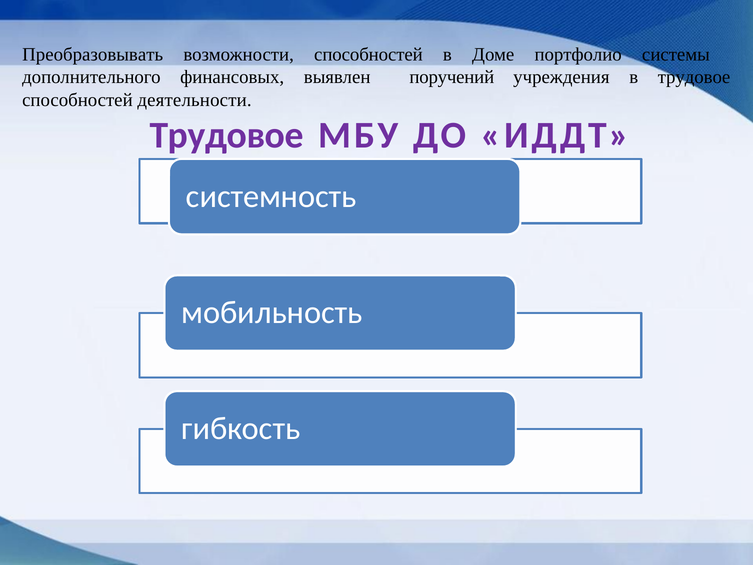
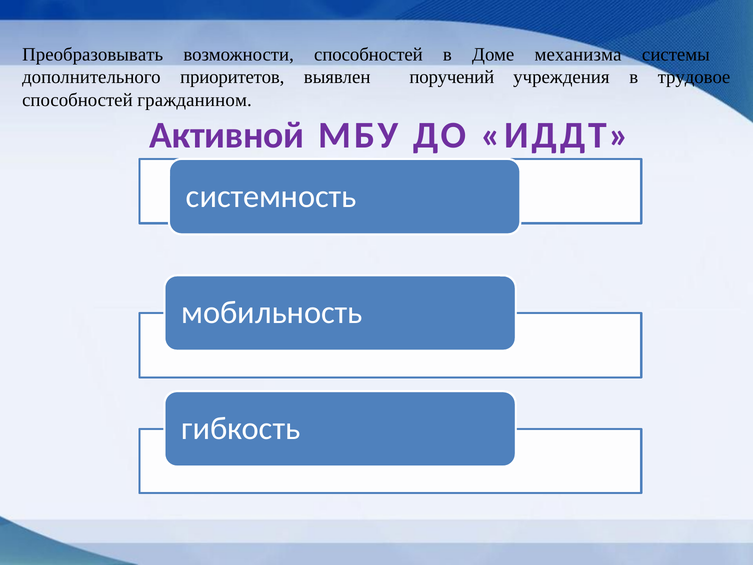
портфолио: портфолио -> механизма (578, 55)
финансовых: финансовых -> приоритетов (232, 77)
деятельности: деятельности -> гражданином (195, 100)
Трудовое: Трудовое -> Активной (227, 135)
